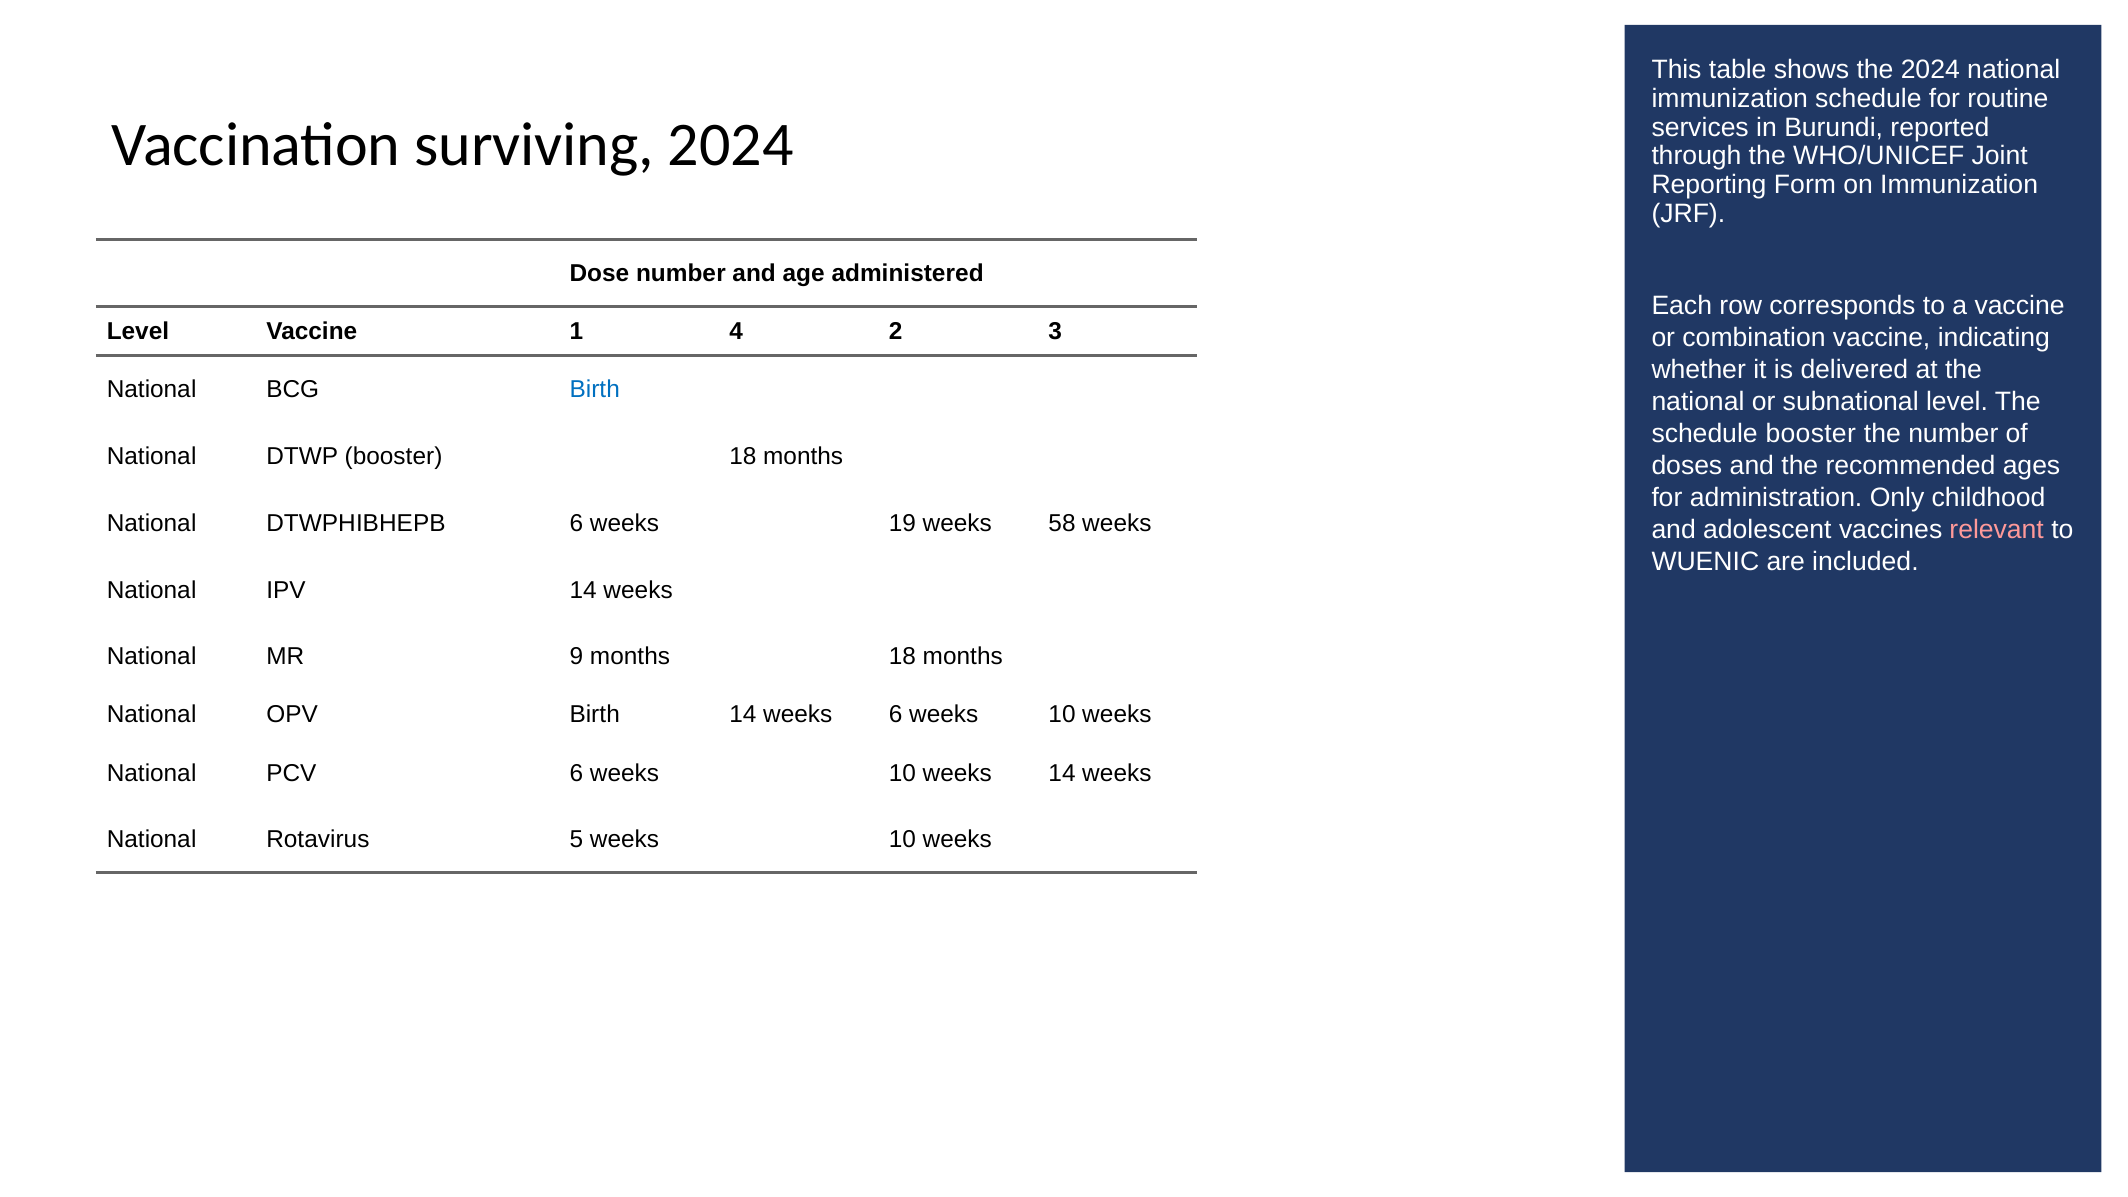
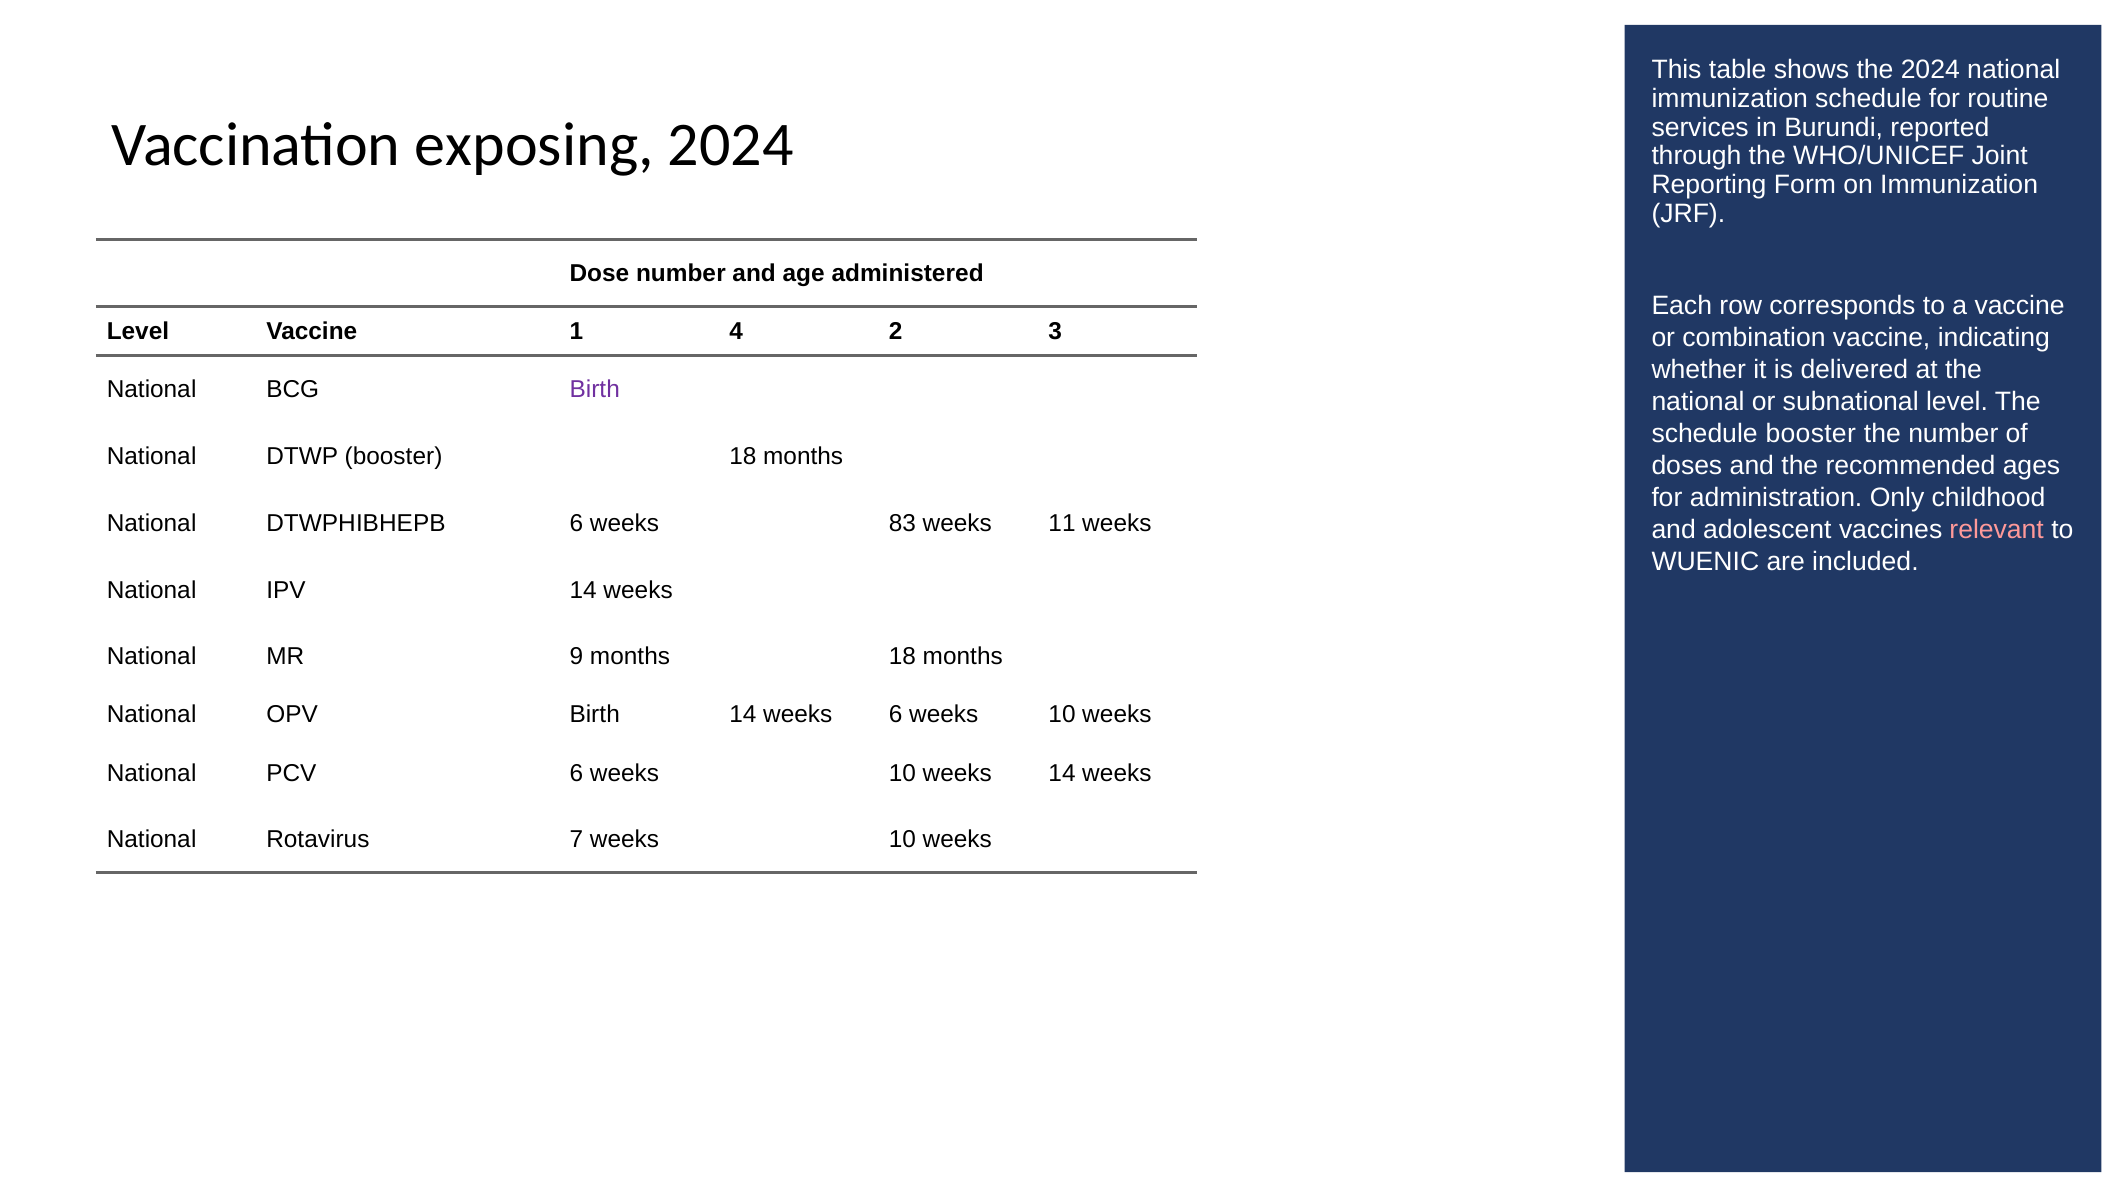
surviving: surviving -> exposing (534, 145)
Birth colour: blue -> purple (595, 389)
19: 19 -> 83 (902, 523)
58: 58 -> 11 (1062, 523)
5: 5 -> 7 (576, 840)
